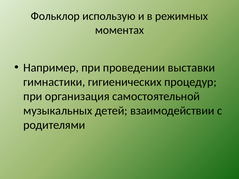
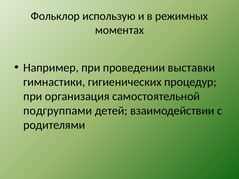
музыкальных: музыкальных -> подгруппами (58, 111)
